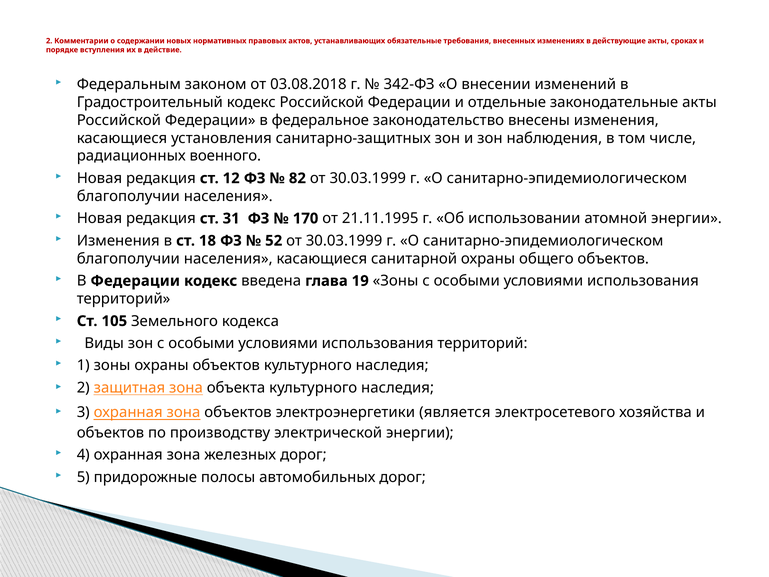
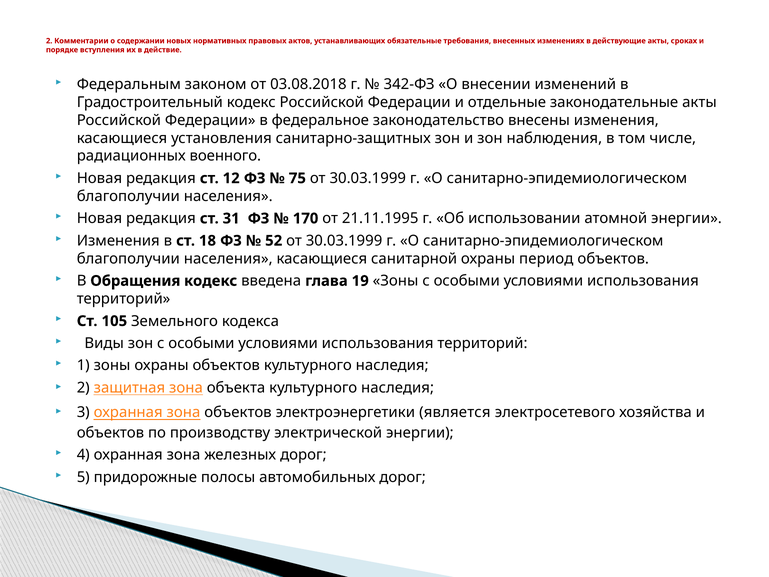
82: 82 -> 75 (297, 178)
общего: общего -> период (546, 259)
В Федерации: Федерации -> Обращения (135, 281)
